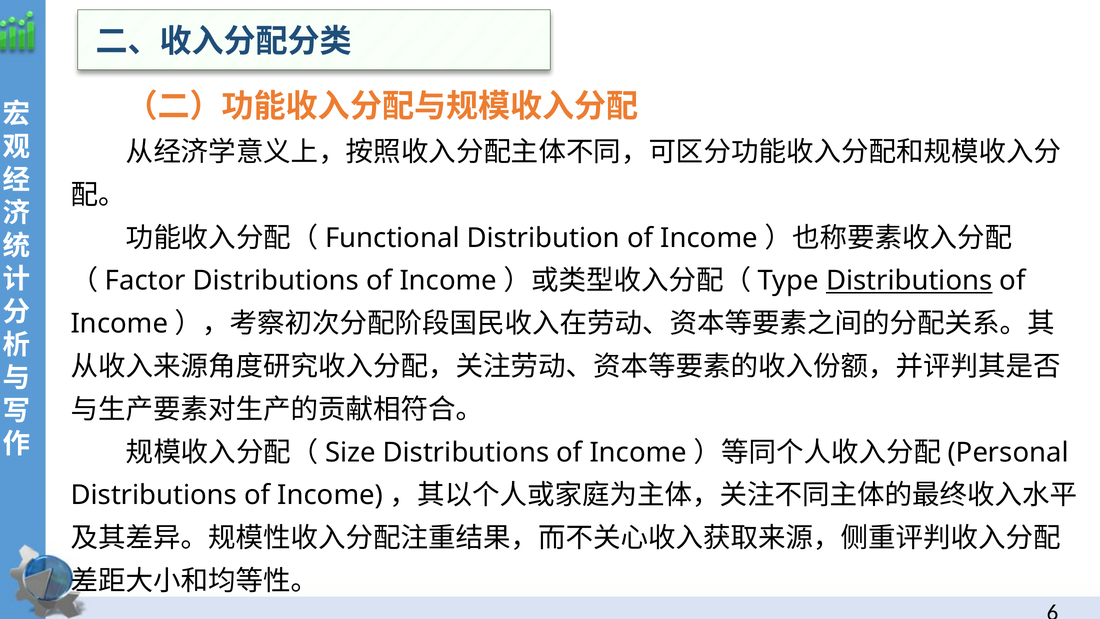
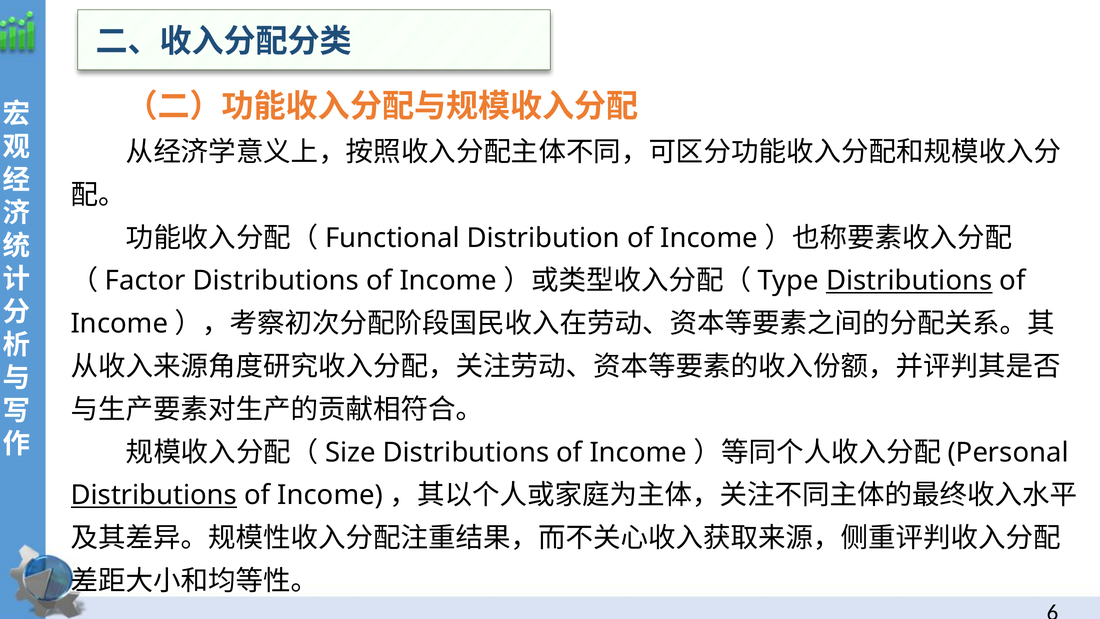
Distributions underline: none -> present (154, 495)
